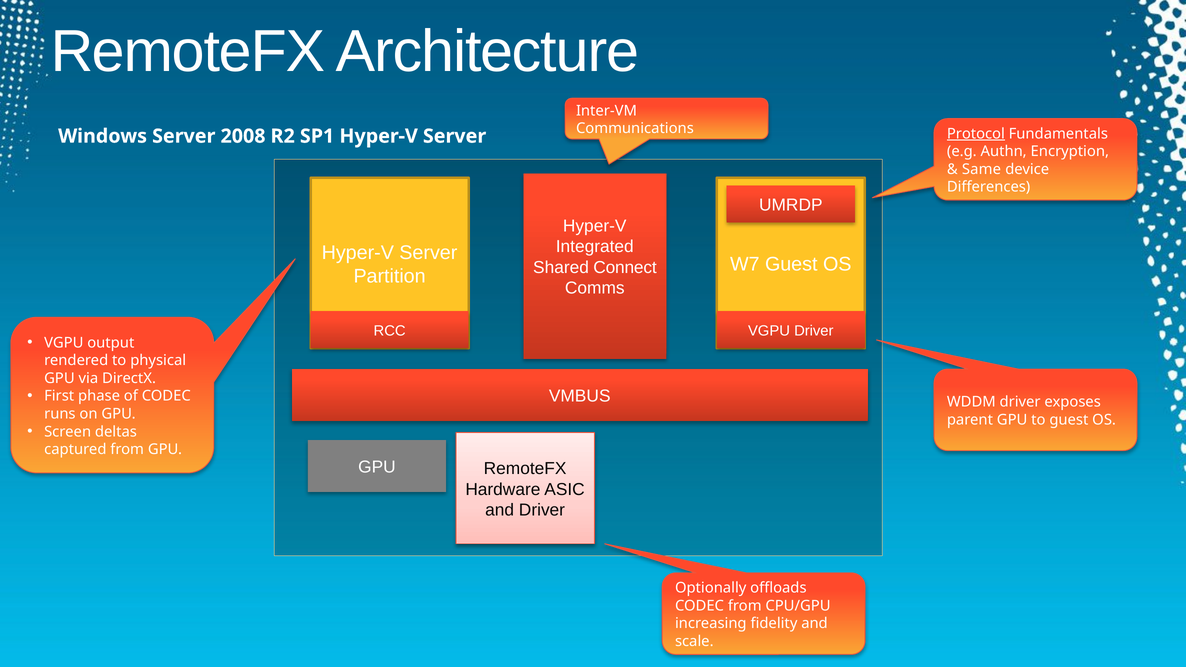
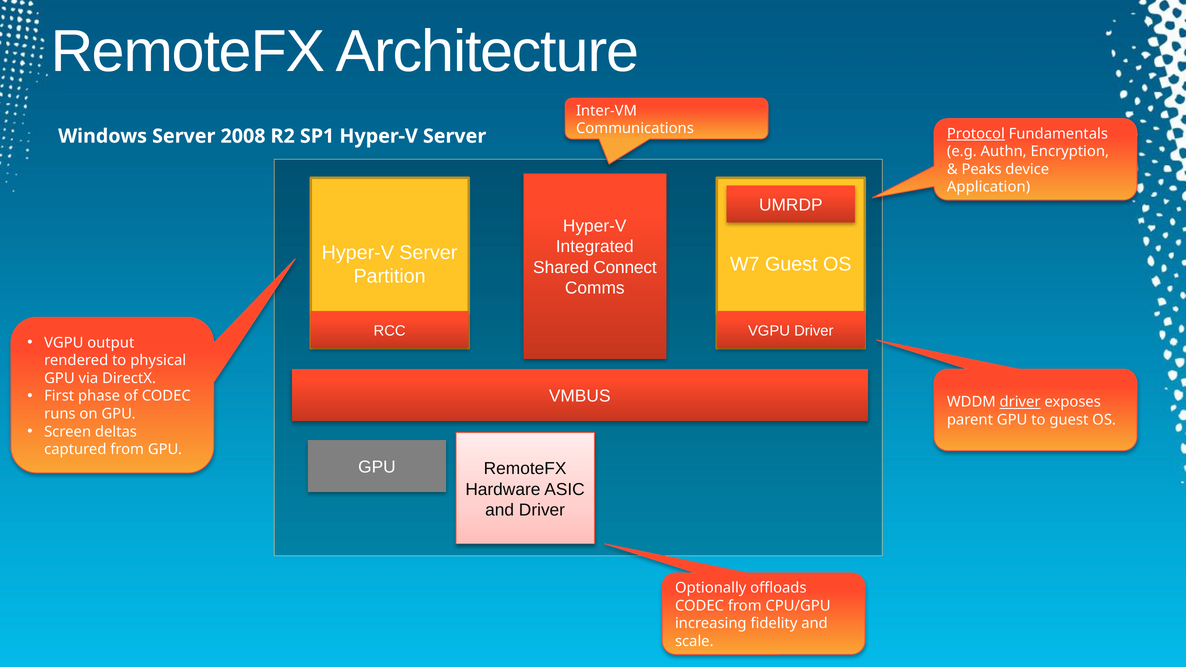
Same: Same -> Peaks (982, 169)
Differences: Differences -> Application (989, 187)
driver underline: none -> present (1020, 402)
